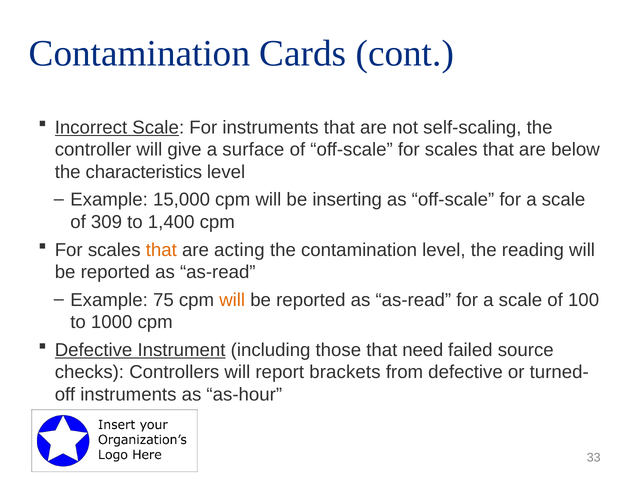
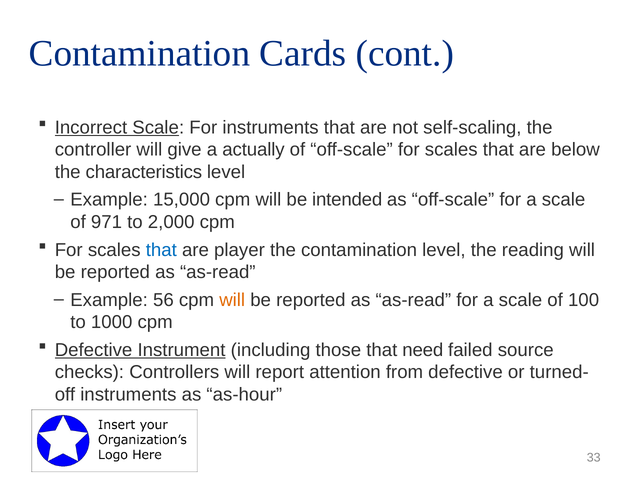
surface: surface -> actually (253, 150)
inserting: inserting -> intended (347, 200)
309: 309 -> 971 (106, 222)
1,400: 1,400 -> 2,000 (171, 222)
that colour: orange -> blue (161, 250)
acting: acting -> player (239, 250)
75: 75 -> 56 (163, 300)
brackets: brackets -> attention (345, 372)
